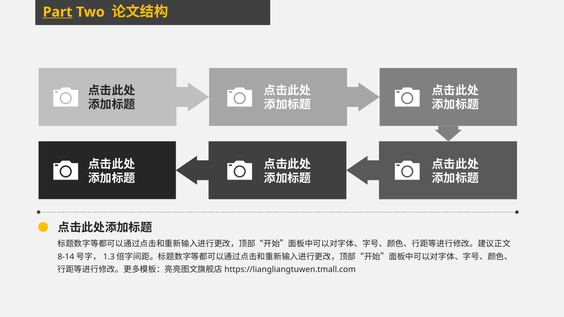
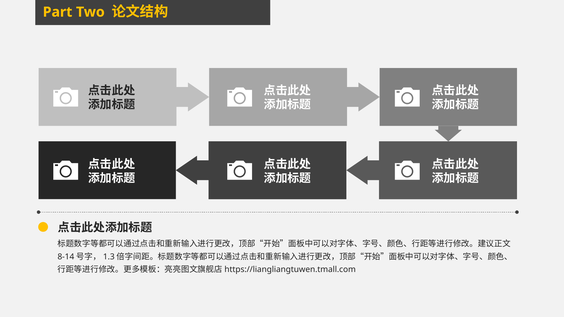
Part underline: present -> none (58, 12)
